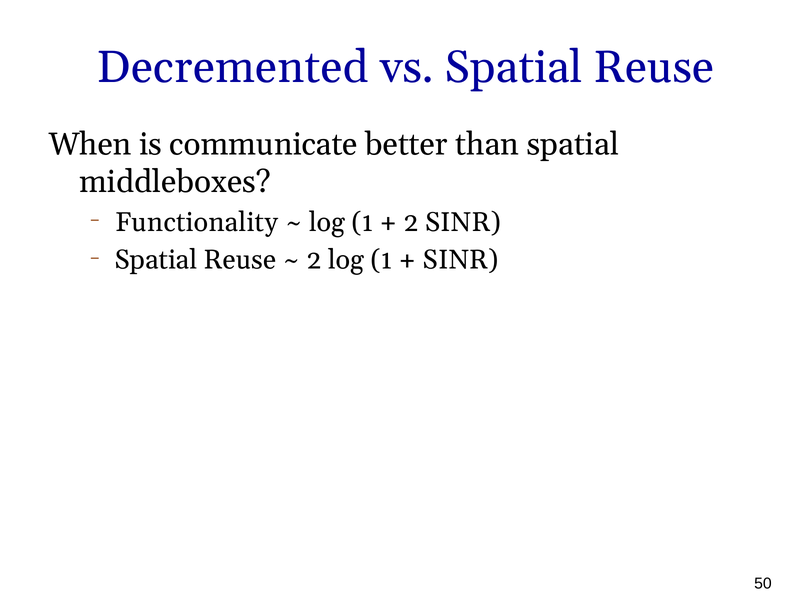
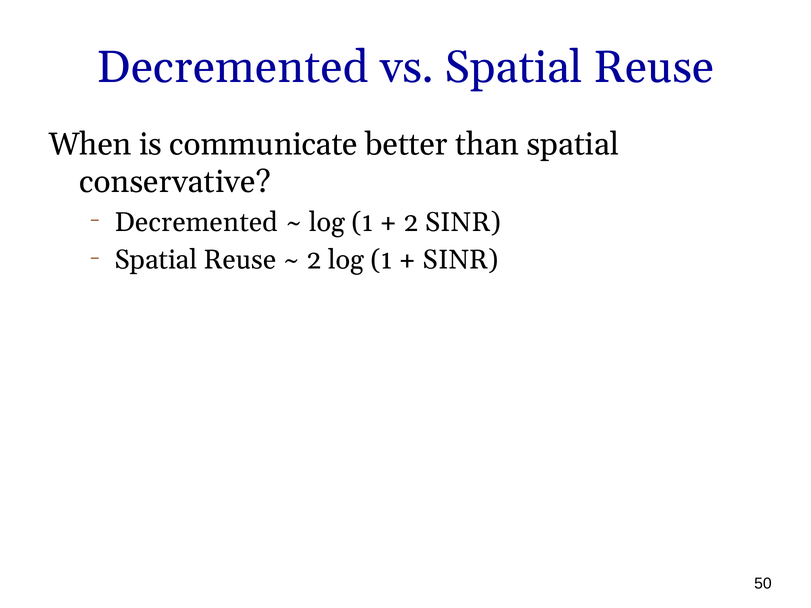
middleboxes: middleboxes -> conservative (175, 182)
Functionality: Functionality -> Decremented (196, 222)
